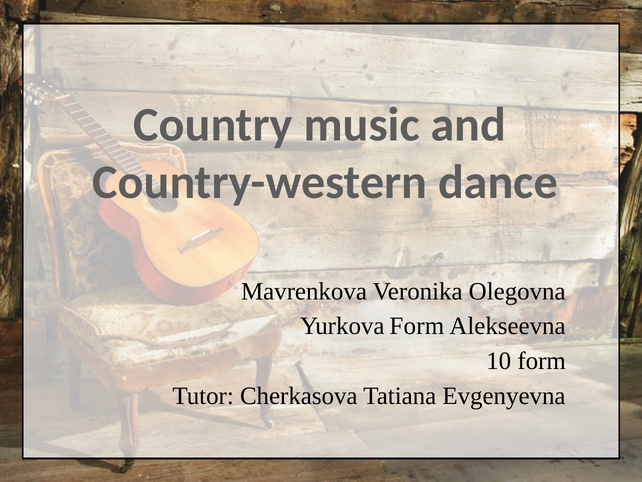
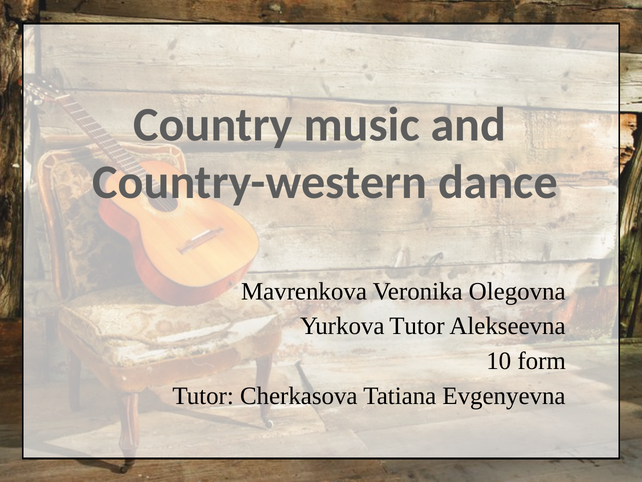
Yurkova Form: Form -> Tutor (417, 326)
